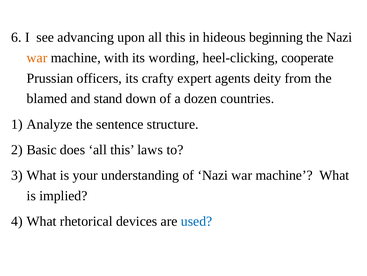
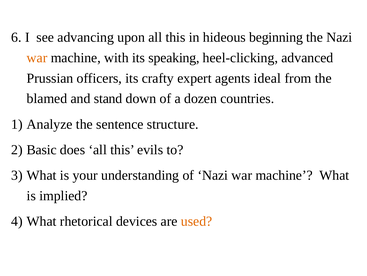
wording: wording -> speaking (174, 58)
cooperate: cooperate -> advanced (307, 58)
deity: deity -> ideal (267, 78)
laws: laws -> evils (150, 149)
used colour: blue -> orange (197, 221)
